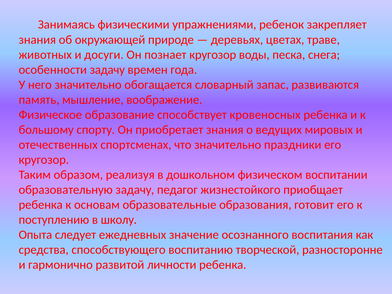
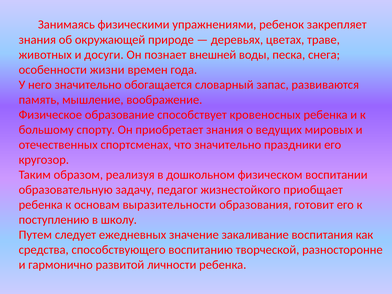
познает кругозор: кругозор -> внешней (213, 55)
особенности задачу: задачу -> жизни (107, 70)
образовательные: образовательные -> выразительности (169, 205)
Опыта: Опыта -> Путем (35, 235)
осознанного: осознанного -> закаливание (255, 235)
